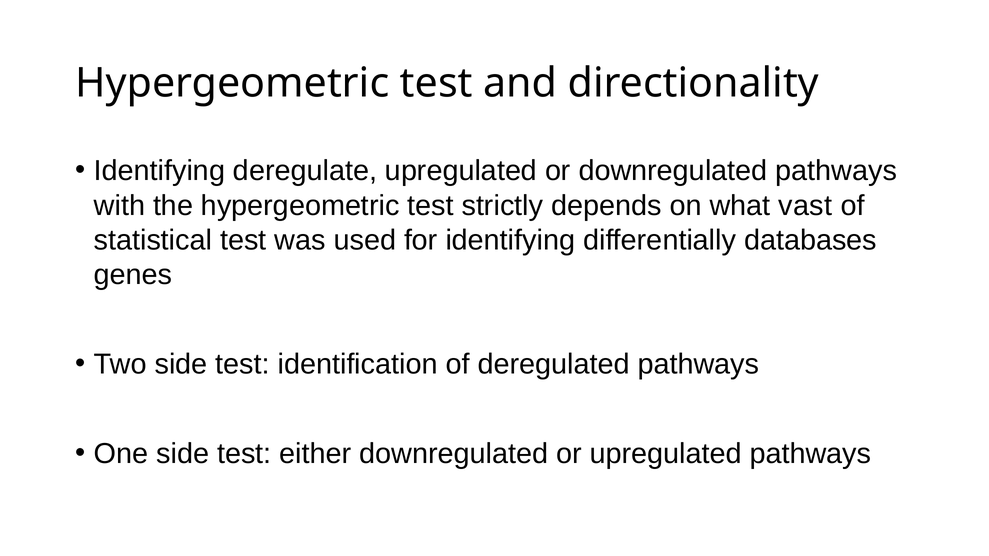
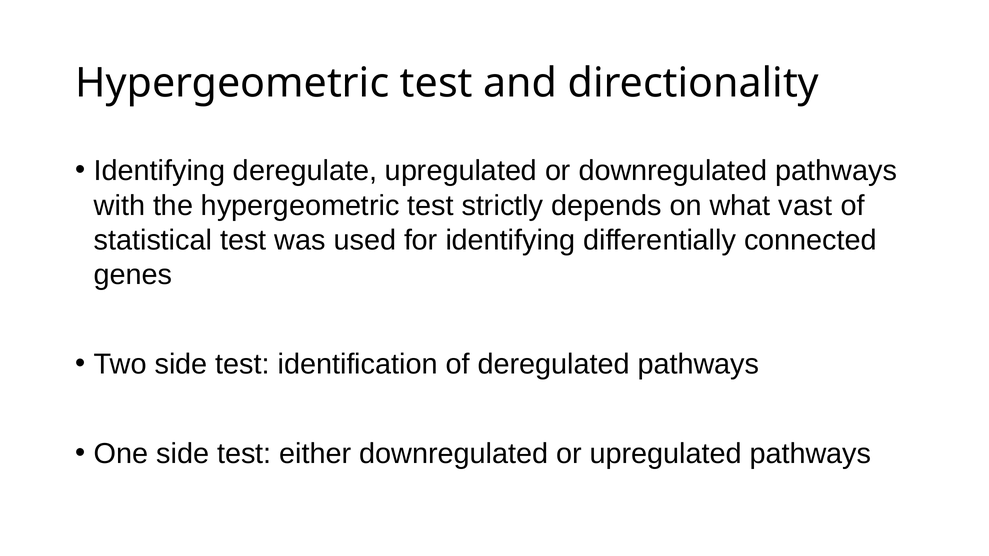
databases: databases -> connected (810, 240)
